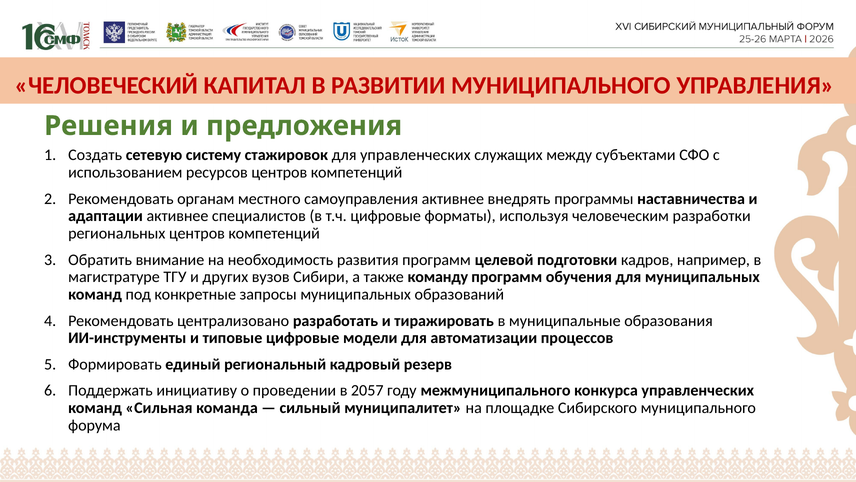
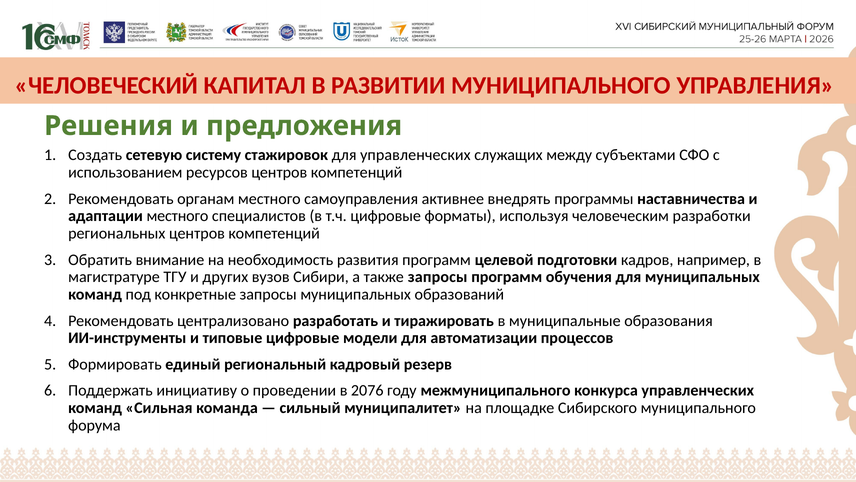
адаптации активнее: активнее -> местного (177, 216)
также команду: команду -> запросы (438, 277)
2057: 2057 -> 2076 (367, 390)
